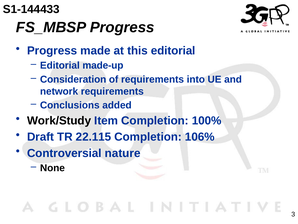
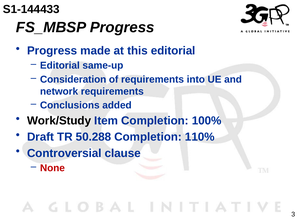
made-up: made-up -> same-up (103, 65)
22.115: 22.115 -> 50.288 (93, 137)
106%: 106% -> 110% (200, 137)
nature: nature -> clause (123, 153)
None colour: black -> red (52, 168)
